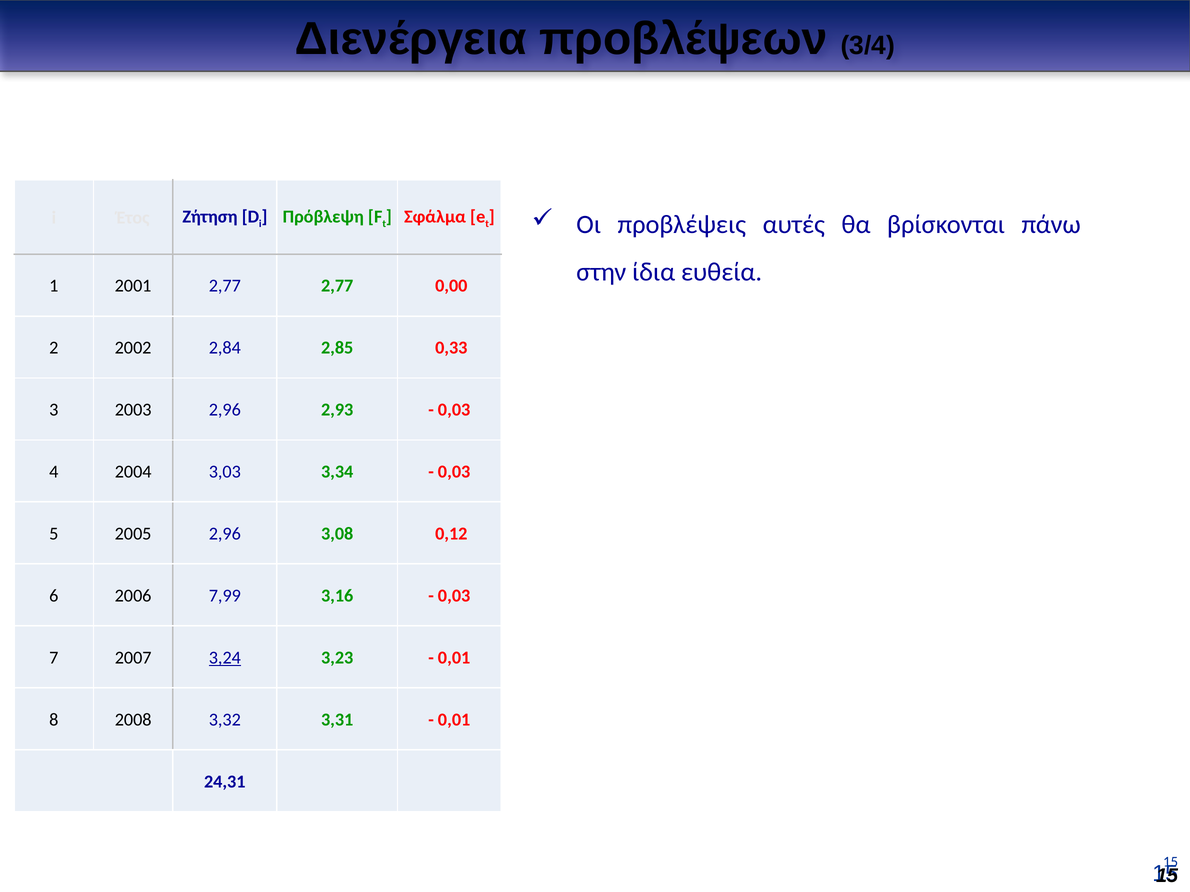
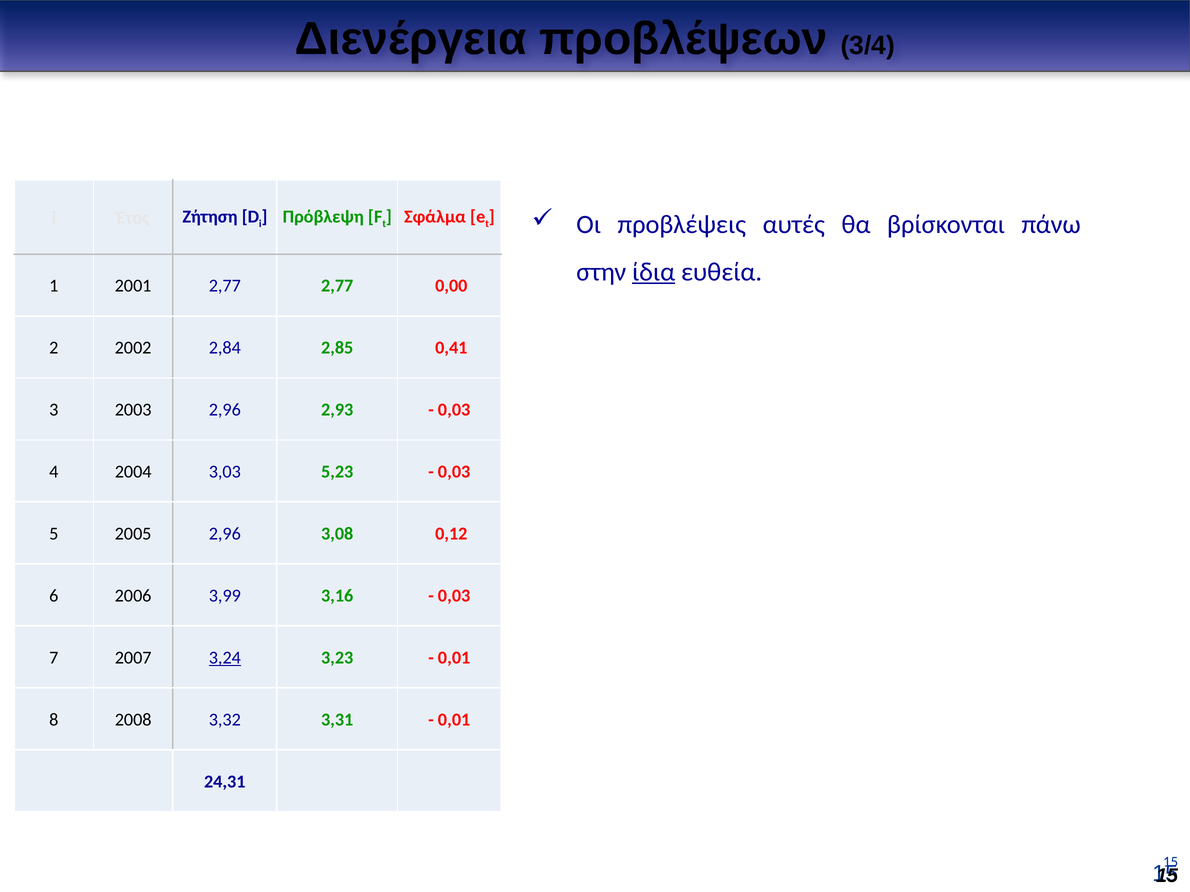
ίδια underline: none -> present (654, 272)
0,33: 0,33 -> 0,41 (451, 348)
3,34: 3,34 -> 5,23 (337, 472)
7,99: 7,99 -> 3,99 (225, 596)
